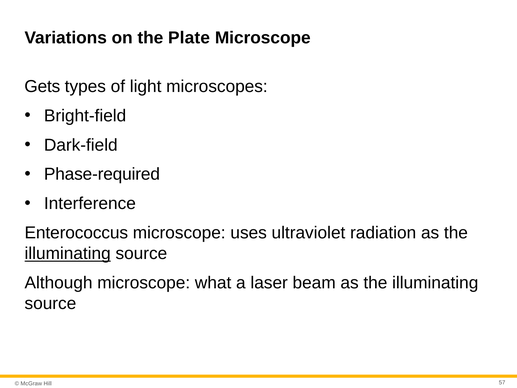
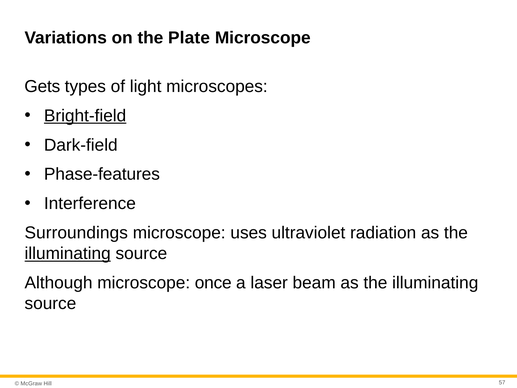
Bright-field underline: none -> present (85, 116)
Phase-required: Phase-required -> Phase-features (102, 174)
Enterococcus: Enterococcus -> Surroundings (76, 233)
what: what -> once (213, 283)
